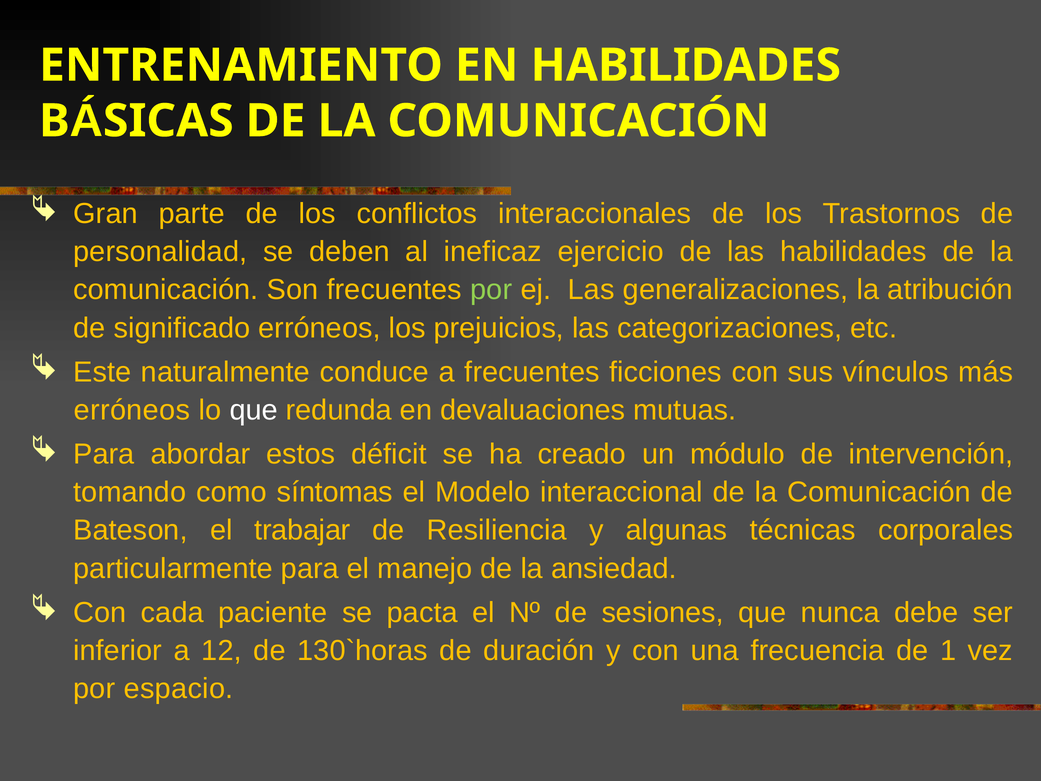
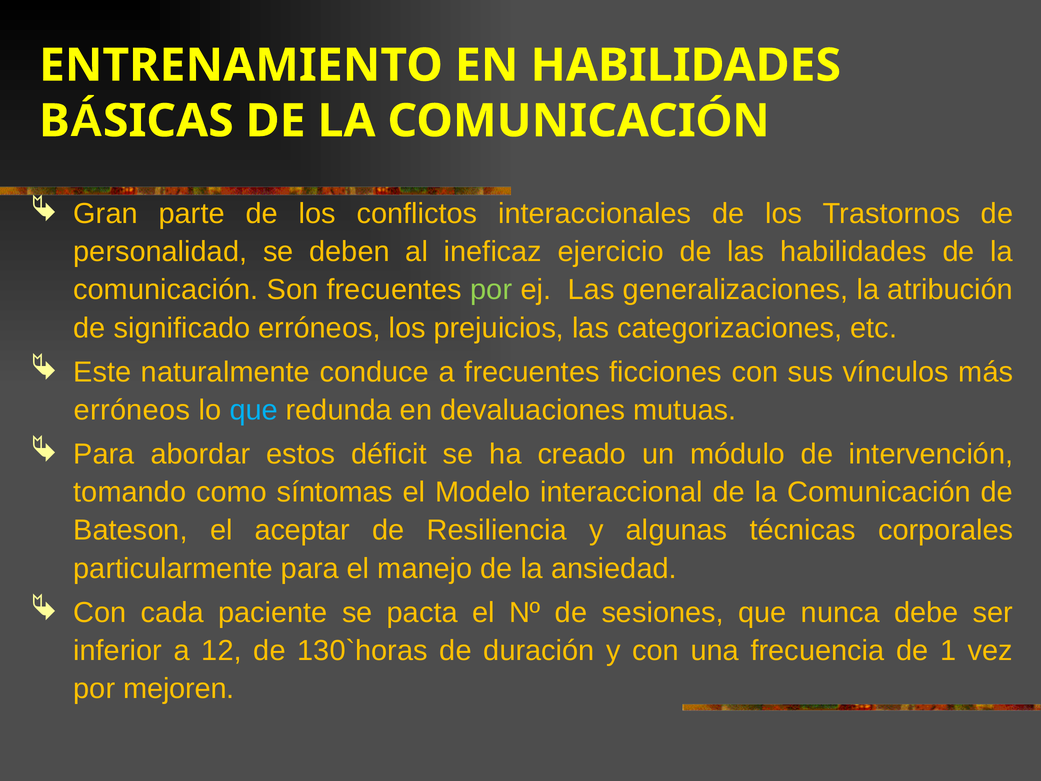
que colour: white -> light blue (254, 410)
trabajar: trabajar -> aceptar (302, 530)
espacio: espacio -> mejoren (179, 689)
